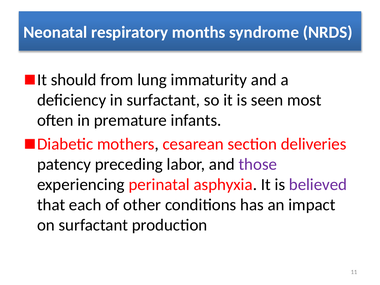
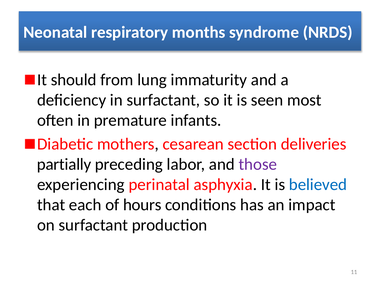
patency: patency -> partially (64, 164)
believed colour: purple -> blue (318, 185)
other: other -> hours (142, 205)
